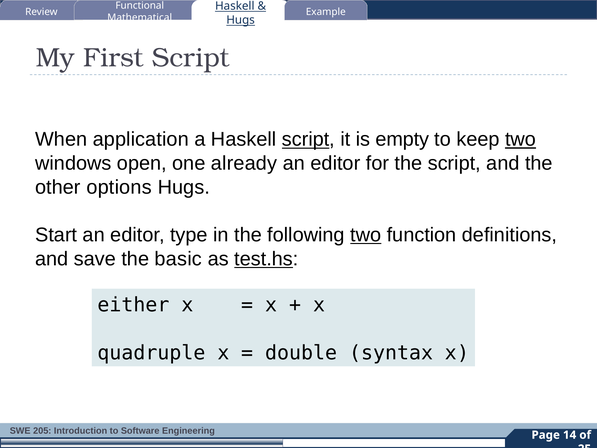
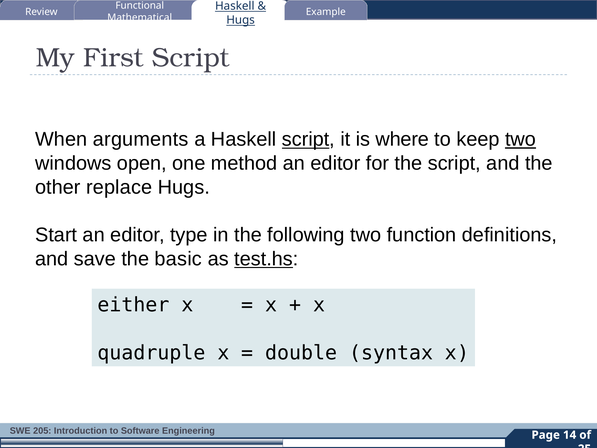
application: application -> arguments (141, 139)
empty: empty -> where (402, 139)
already: already -> method (244, 163)
options: options -> replace (119, 187)
two underline: present -> none (366, 235)
